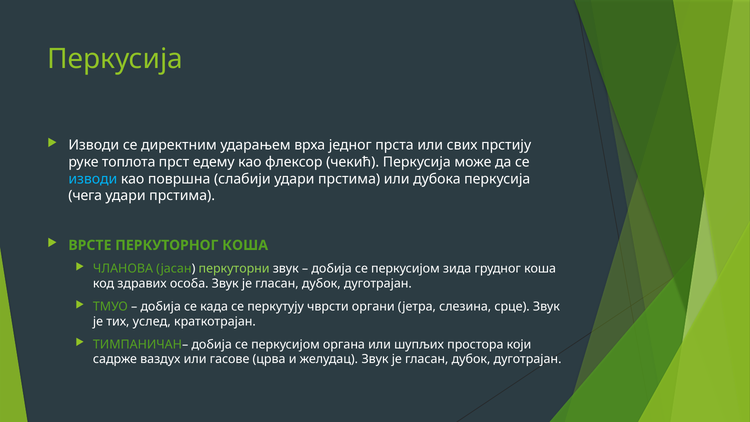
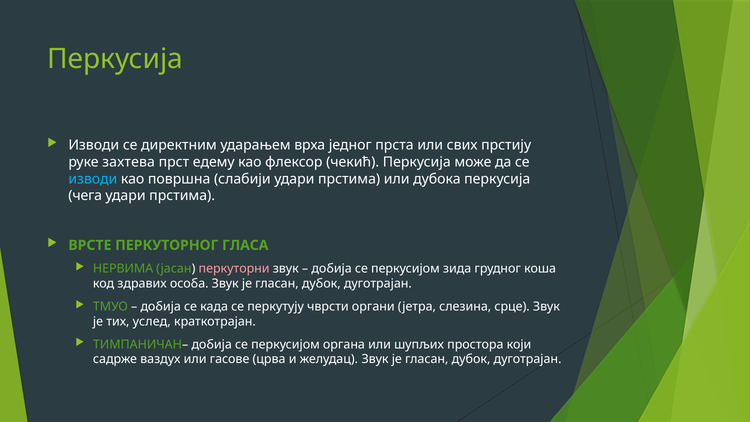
топлота: топлота -> захтева (129, 162)
ПЕРКУТОРНОГ КОША: КОША -> ГЛАСА (245, 245)
ЧЛАНОВА: ЧЛАНОВА -> НЕРВИМА (123, 269)
перкуторни colour: light green -> pink (234, 269)
